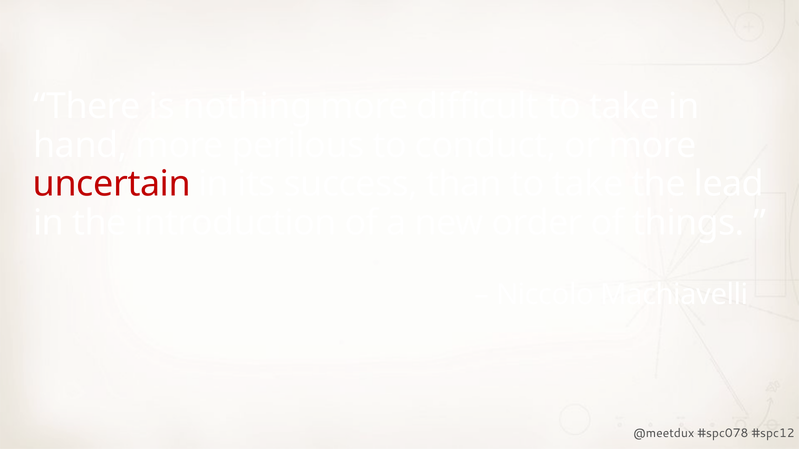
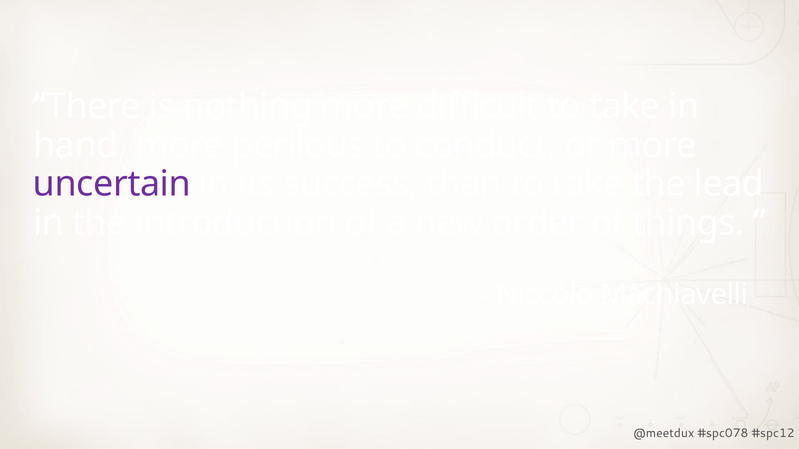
uncertain colour: red -> purple (112, 184)
